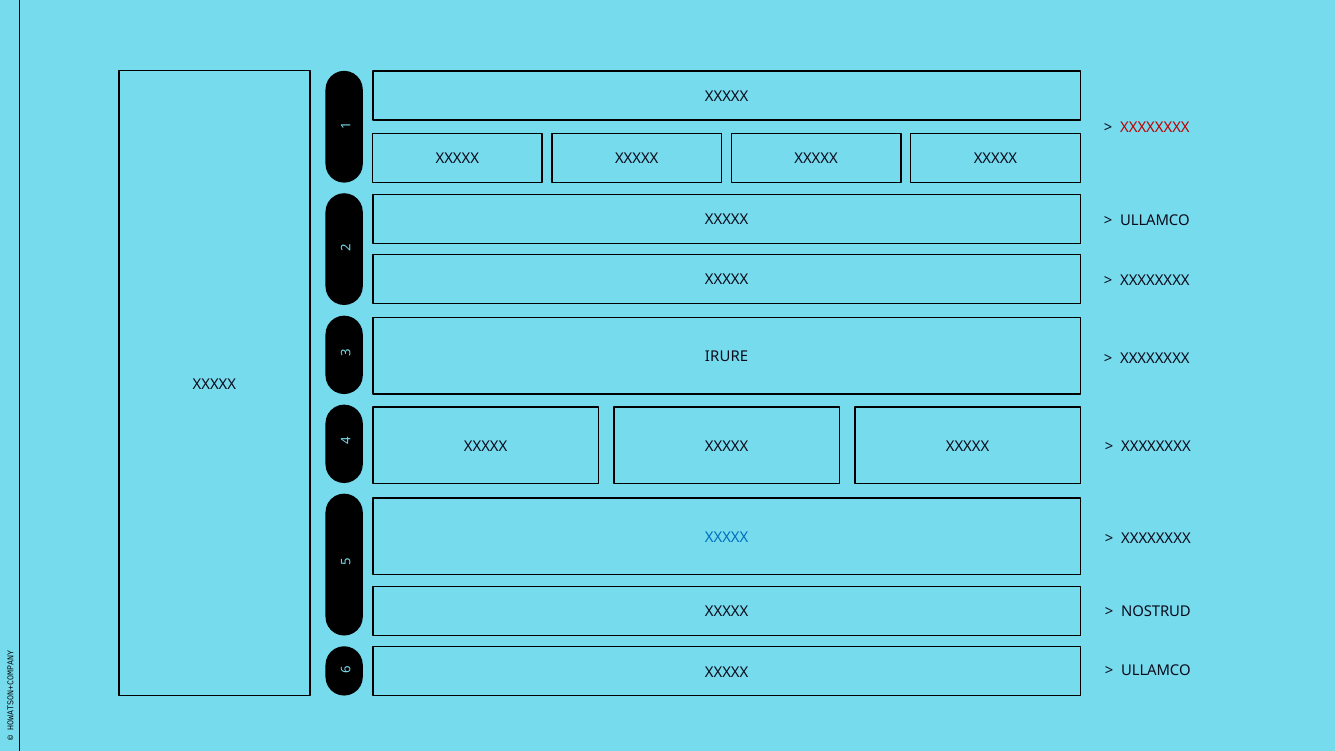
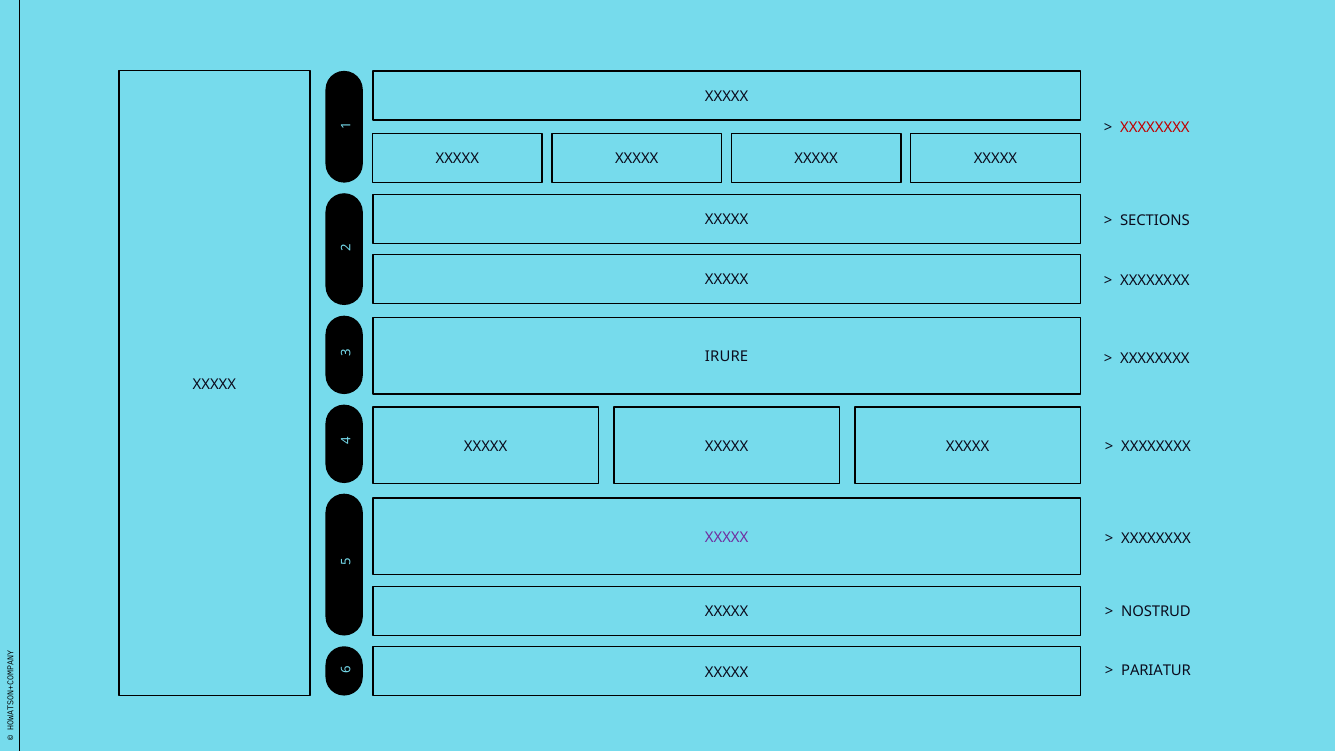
ULLAMCO: ULLAMCO -> SECTIONS (1155, 220)
XXXXX colour: blue -> purple (727, 537)
ULLAMCO: ULLAMCO -> PARIATUR (1156, 670)
